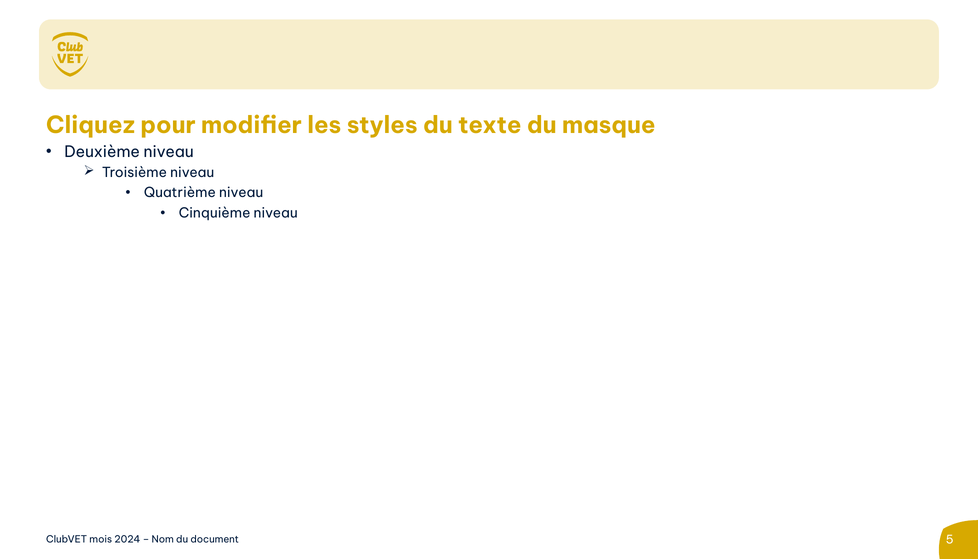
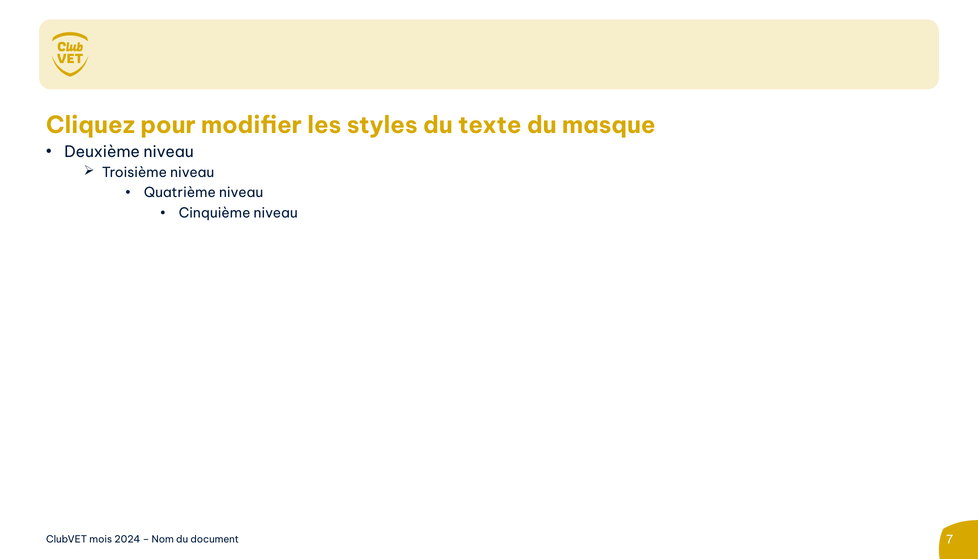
5: 5 -> 7 (950, 540)
